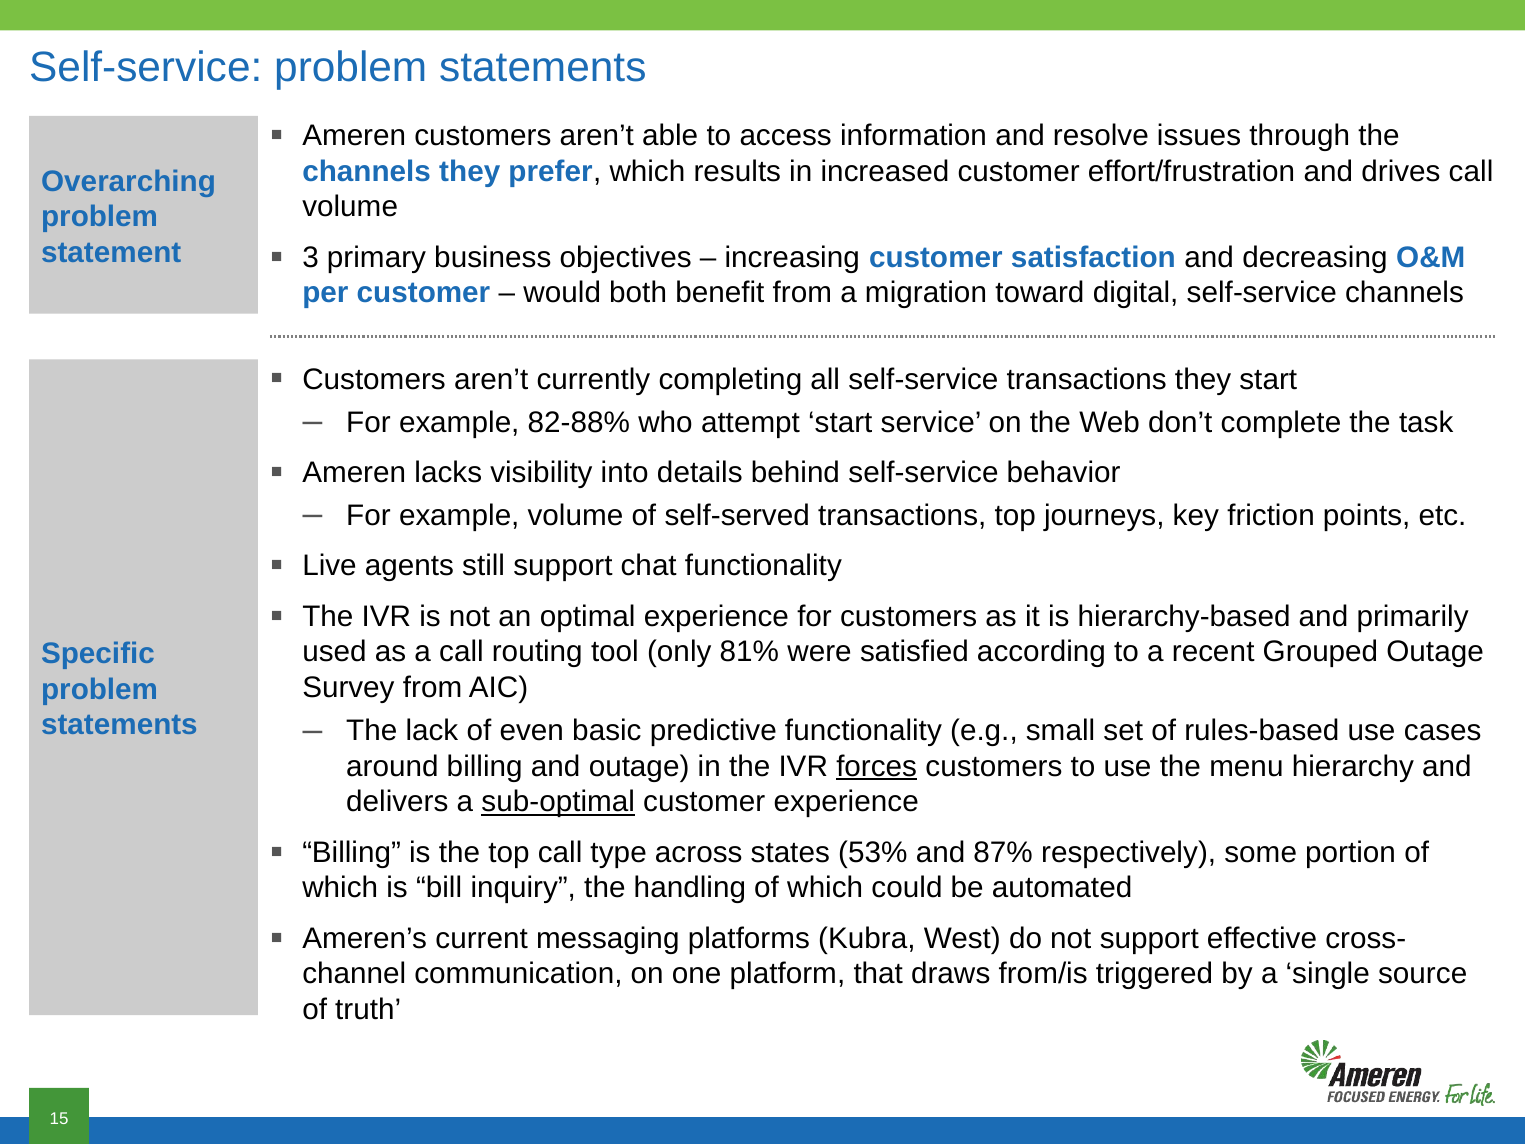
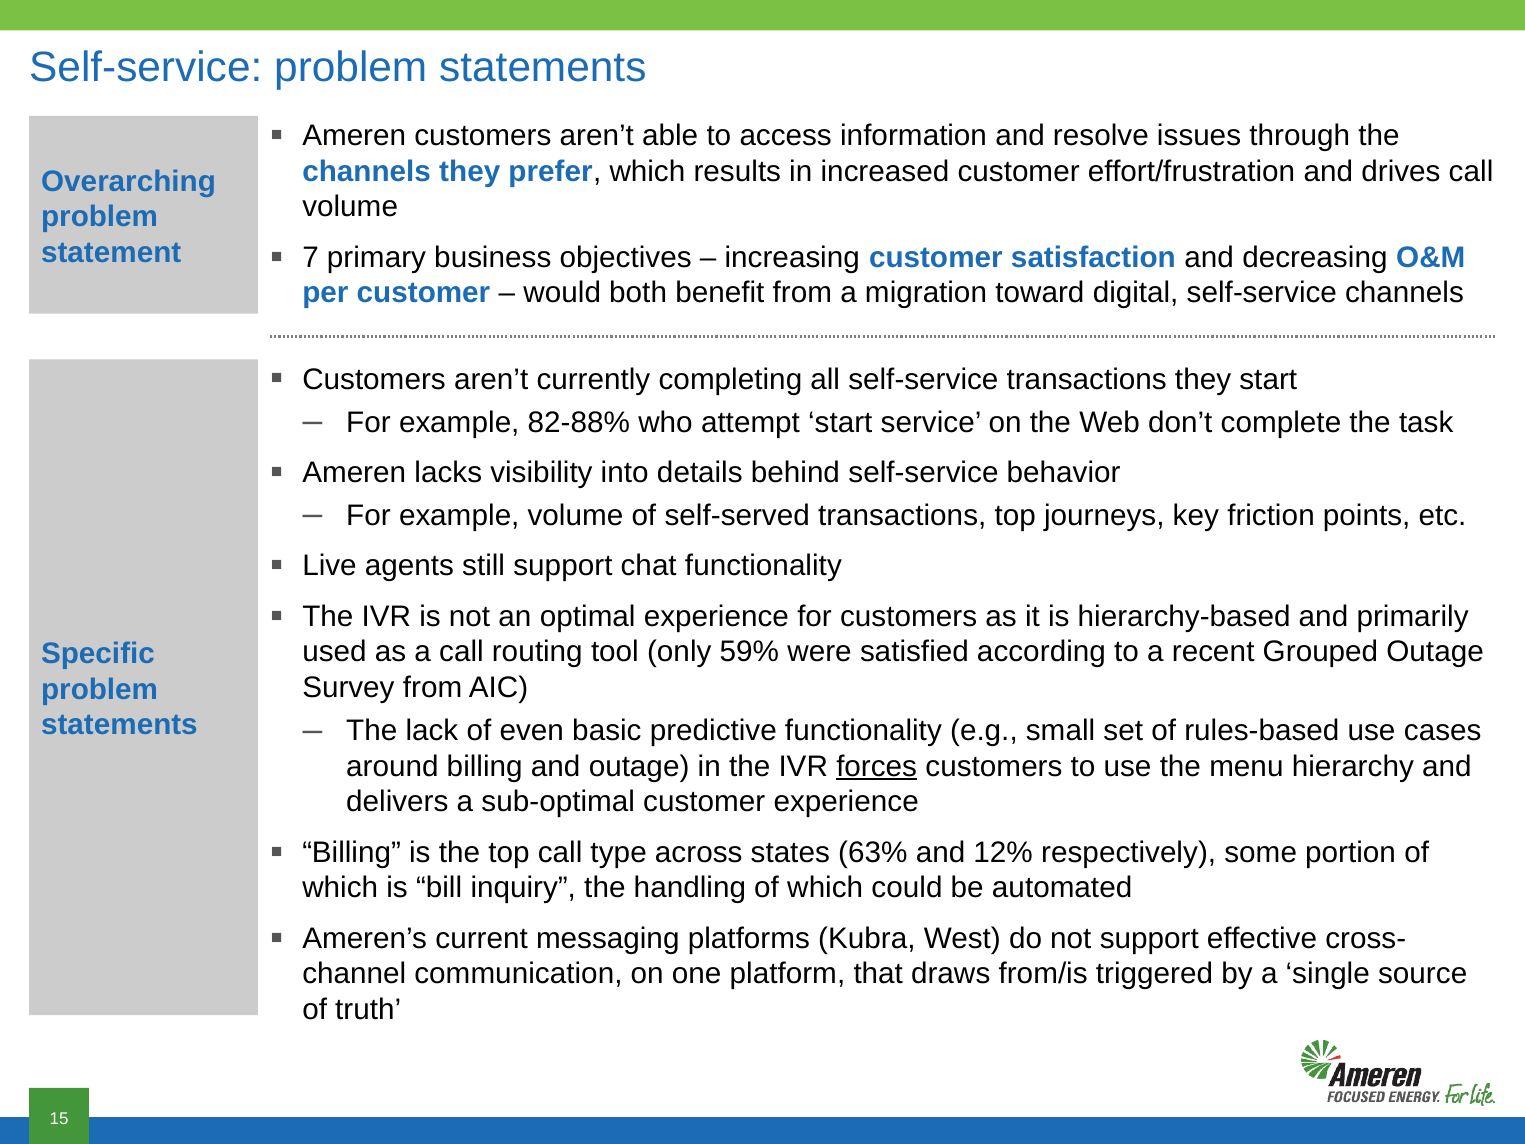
3: 3 -> 7 (311, 257)
81%: 81% -> 59% (749, 652)
sub-optimal underline: present -> none (558, 802)
53%: 53% -> 63% (873, 852)
87%: 87% -> 12% (1003, 852)
